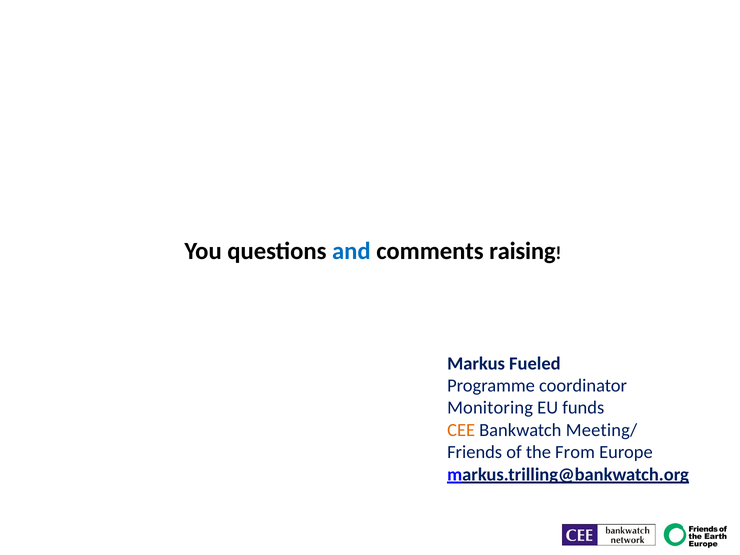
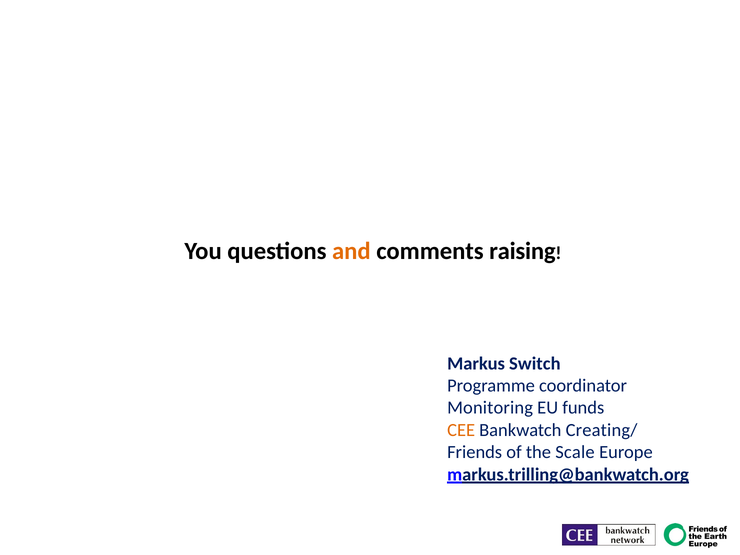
and colour: blue -> orange (351, 251)
Fueled: Fueled -> Switch (535, 363)
Meeting/: Meeting/ -> Creating/ (602, 430)
From: From -> Scale (575, 452)
